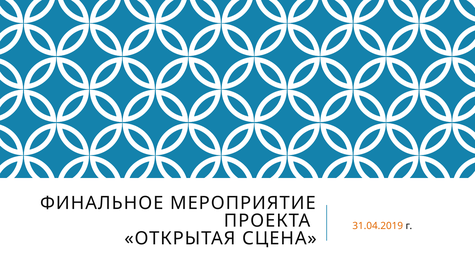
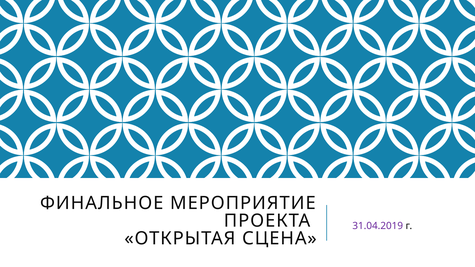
31.04.2019 colour: orange -> purple (378, 226)
